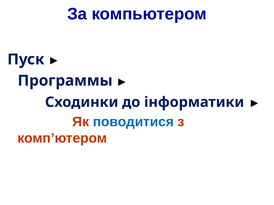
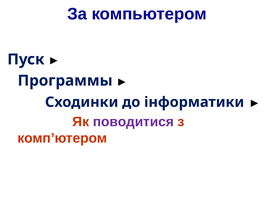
поводитися colour: blue -> purple (133, 122)
